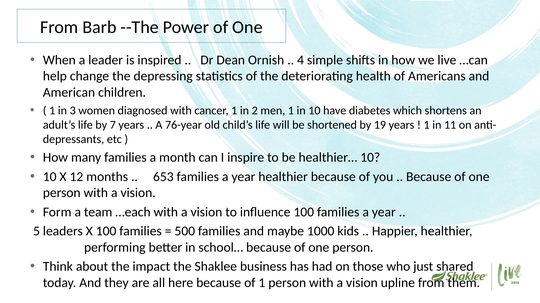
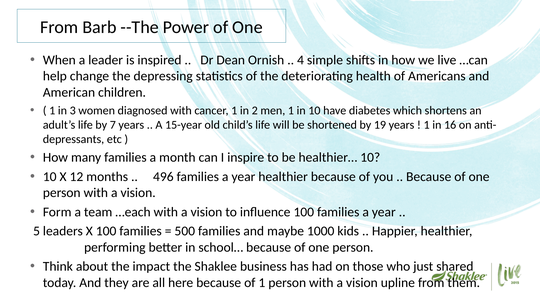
76-year: 76-year -> 15-year (184, 125)
11: 11 -> 16 (450, 125)
653: 653 -> 496 (163, 177)
